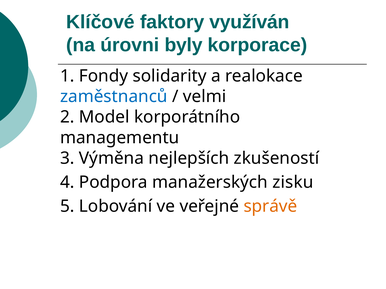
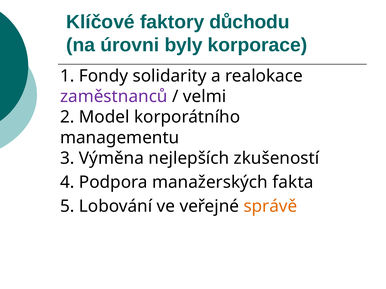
využíván: využíván -> důchodu (249, 22)
zaměstnanců colour: blue -> purple (114, 97)
zisku: zisku -> fakta (293, 182)
